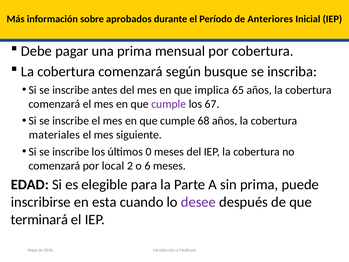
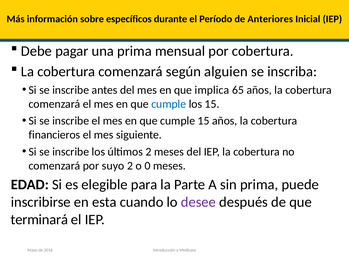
aprobados: aprobados -> específicos (129, 19)
busque: busque -> alguien (226, 71)
cumple colour: purple -> blue (169, 104)
los 67: 67 -> 15 (212, 104)
cumple 68: 68 -> 15 (204, 121)
materiales: materiales -> financieros (54, 135)
últimos 0: 0 -> 2 (148, 152)
local: local -> suyo (113, 166)
6: 6 -> 0 (147, 166)
